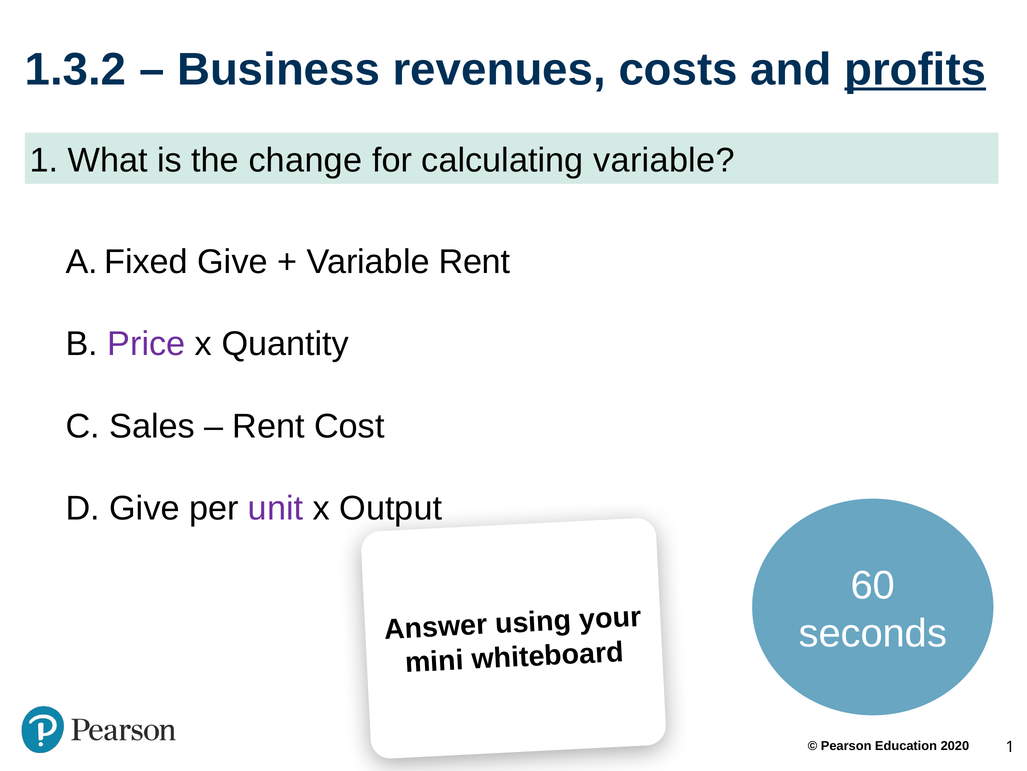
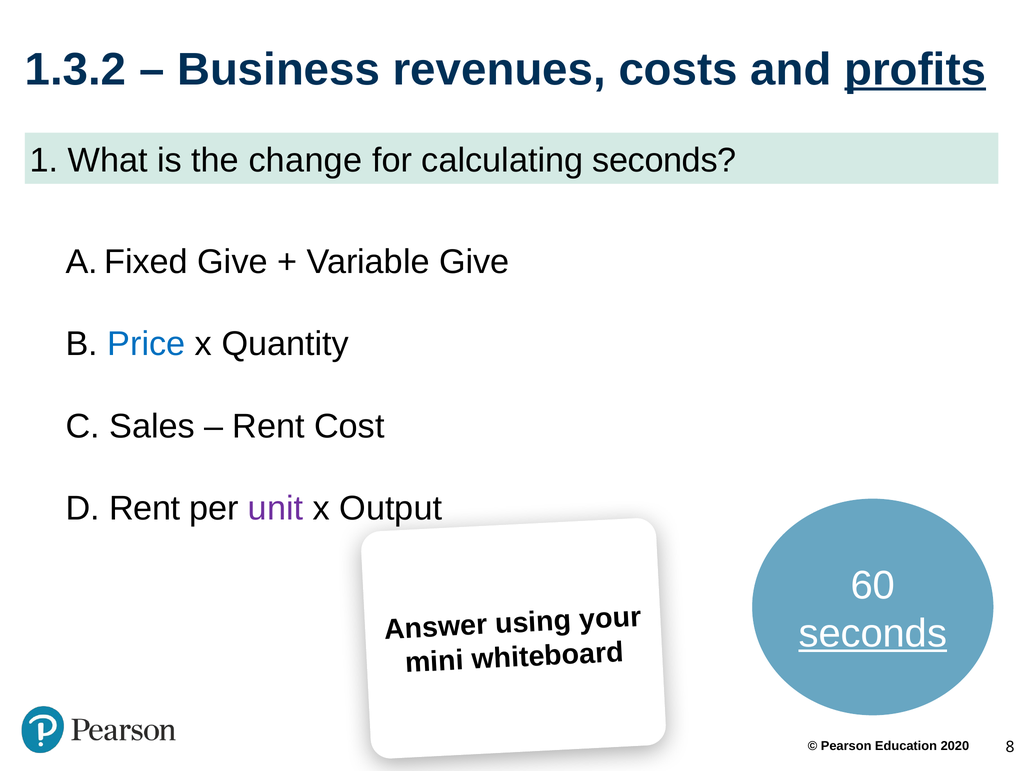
calculating variable: variable -> seconds (664, 160)
Variable Rent: Rent -> Give (474, 262)
Price colour: purple -> blue (146, 344)
D Give: Give -> Rent (145, 508)
seconds underline: none -> present (873, 633)
1: 1 -> 8 (1010, 746)
